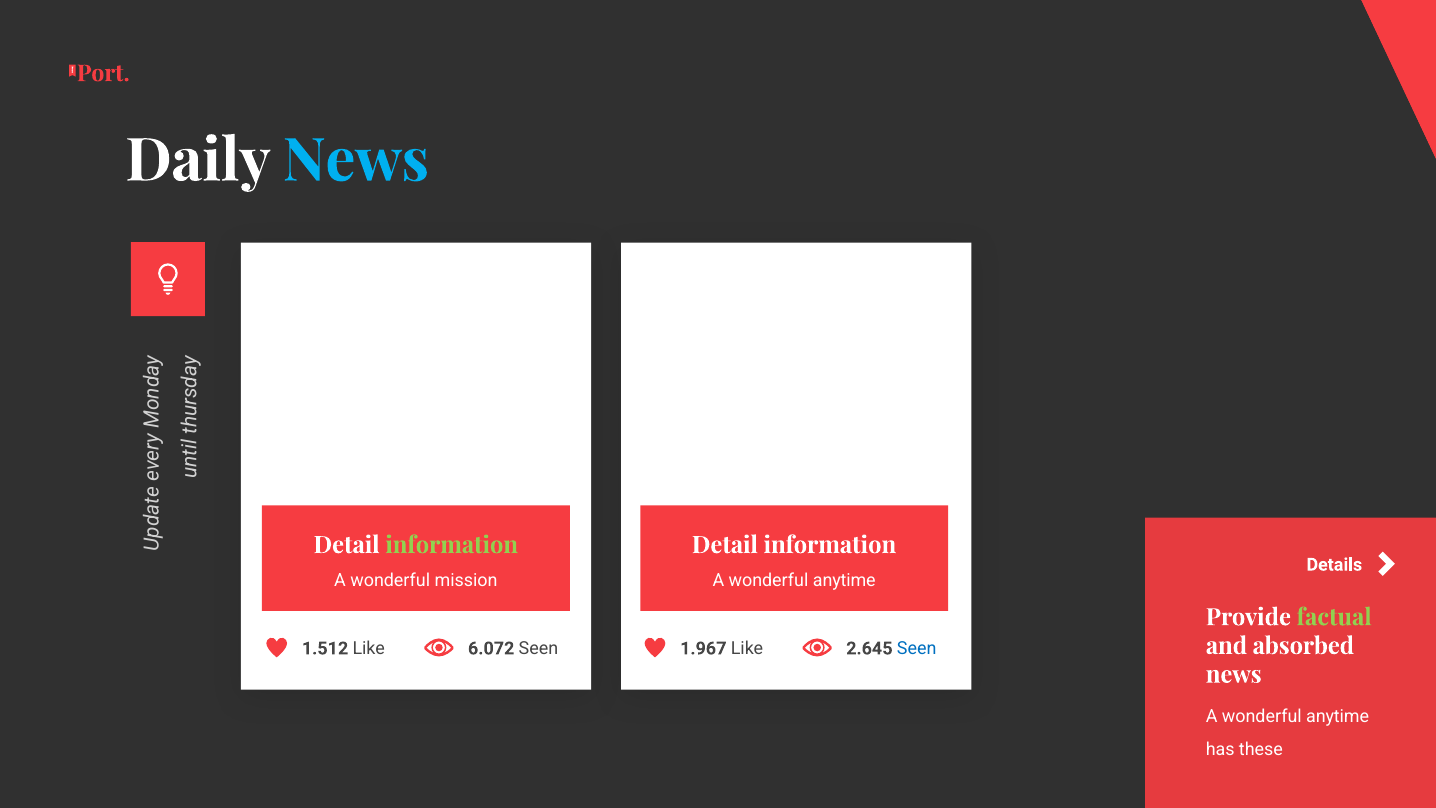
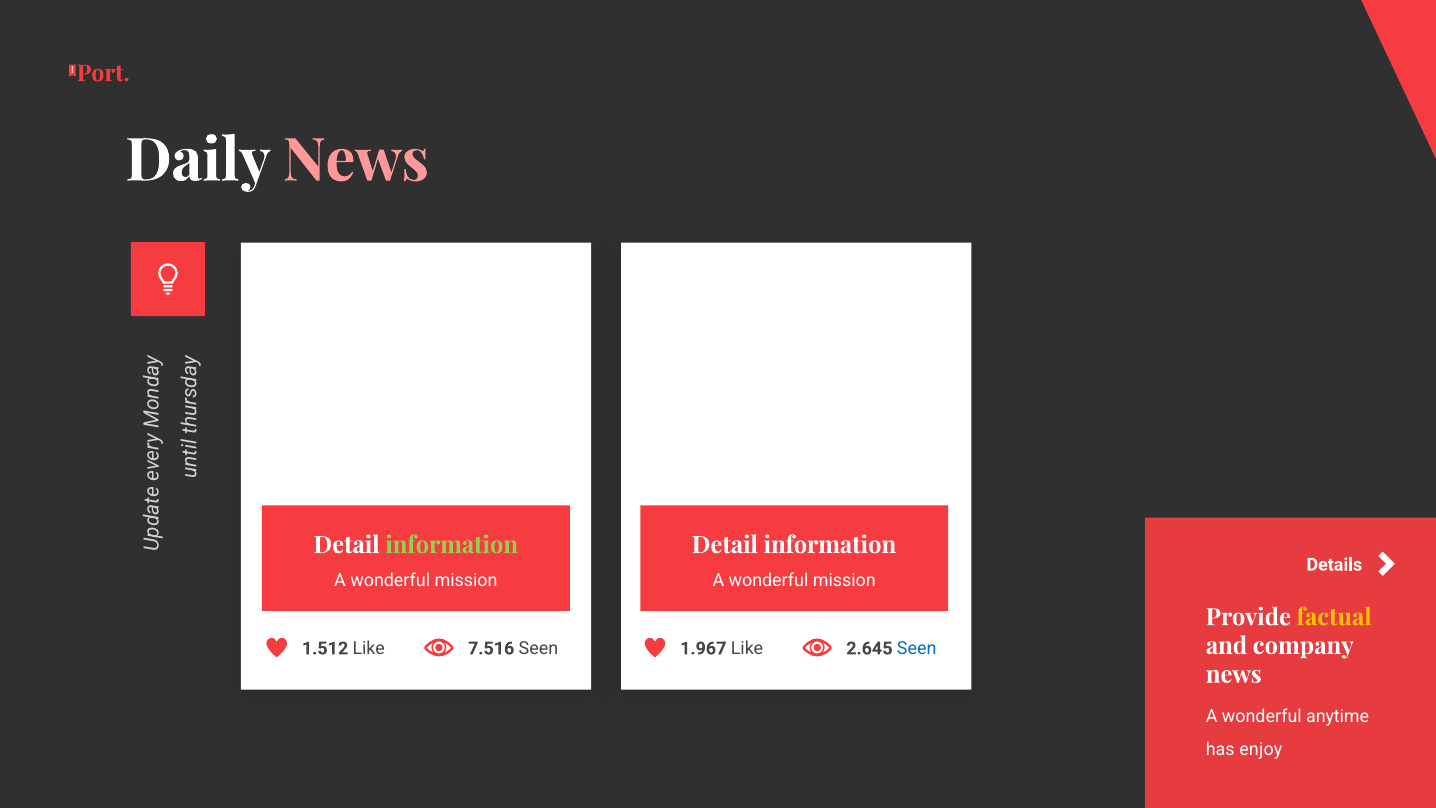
News colour: light blue -> pink (356, 161)
anytime: anytime -> mission (844, 580)
factual colour: light green -> yellow (1334, 617)
absorbed: absorbed -> company (1303, 646)
6.072: 6.072 -> 7.516 (491, 648)
these: these -> enjoy (1261, 749)
